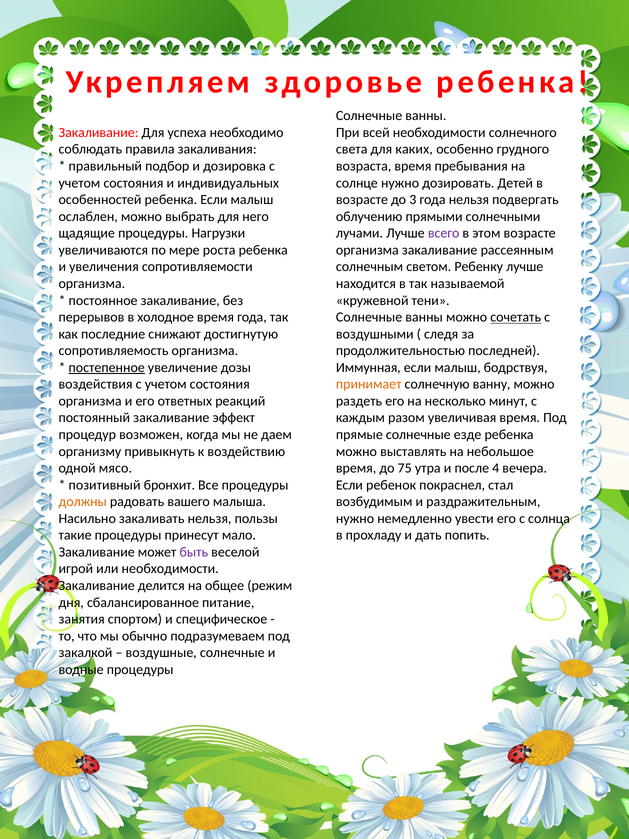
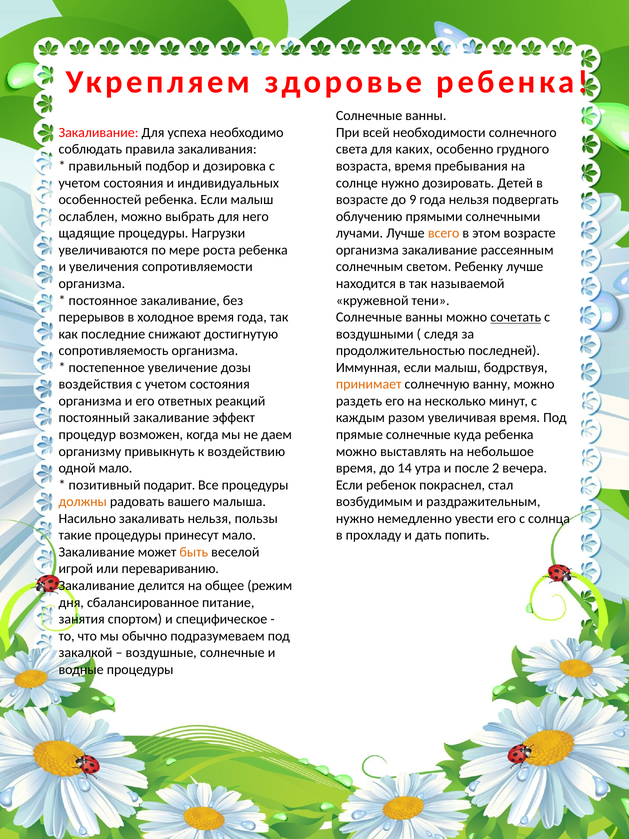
3: 3 -> 9 (413, 200)
всего colour: purple -> orange (444, 233)
постепенное underline: present -> none (107, 367)
езде: езде -> куда (468, 434)
одной мясо: мясо -> мало (116, 468)
75: 75 -> 14 (405, 468)
4: 4 -> 2 (496, 468)
бронхит: бронхит -> подарит (169, 485)
быть colour: purple -> orange (194, 552)
или необходимости: необходимости -> перевариванию (170, 569)
